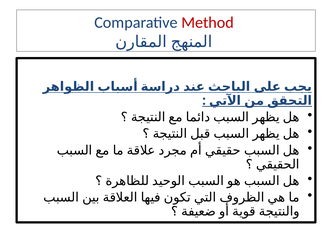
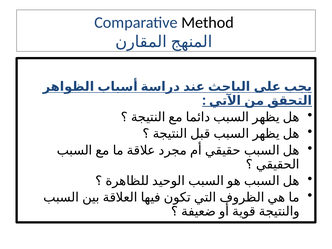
Method colour: red -> black (208, 22)
